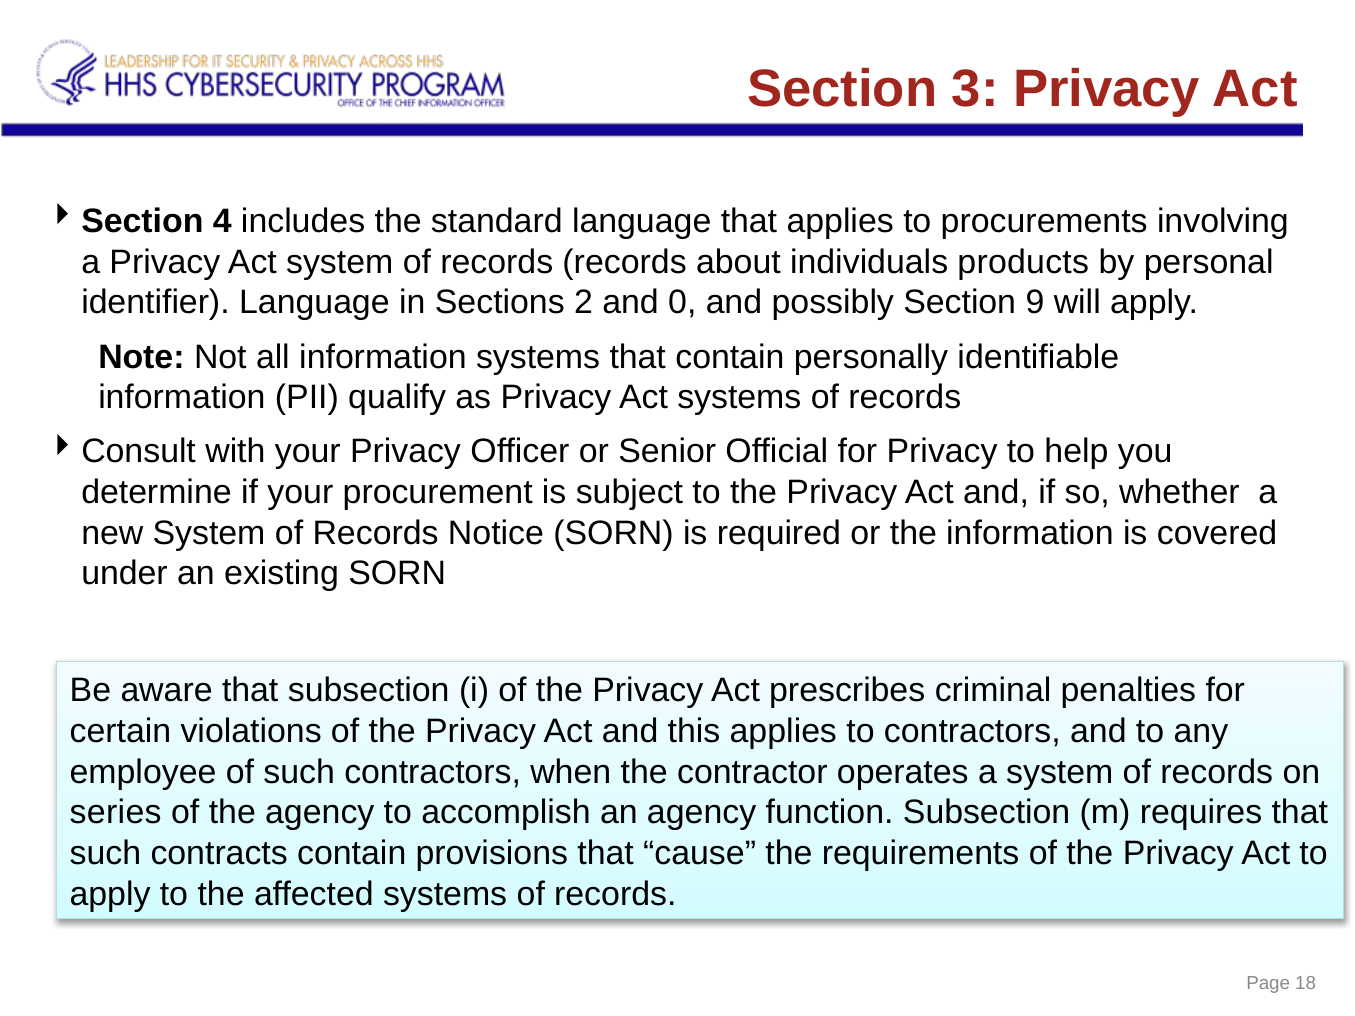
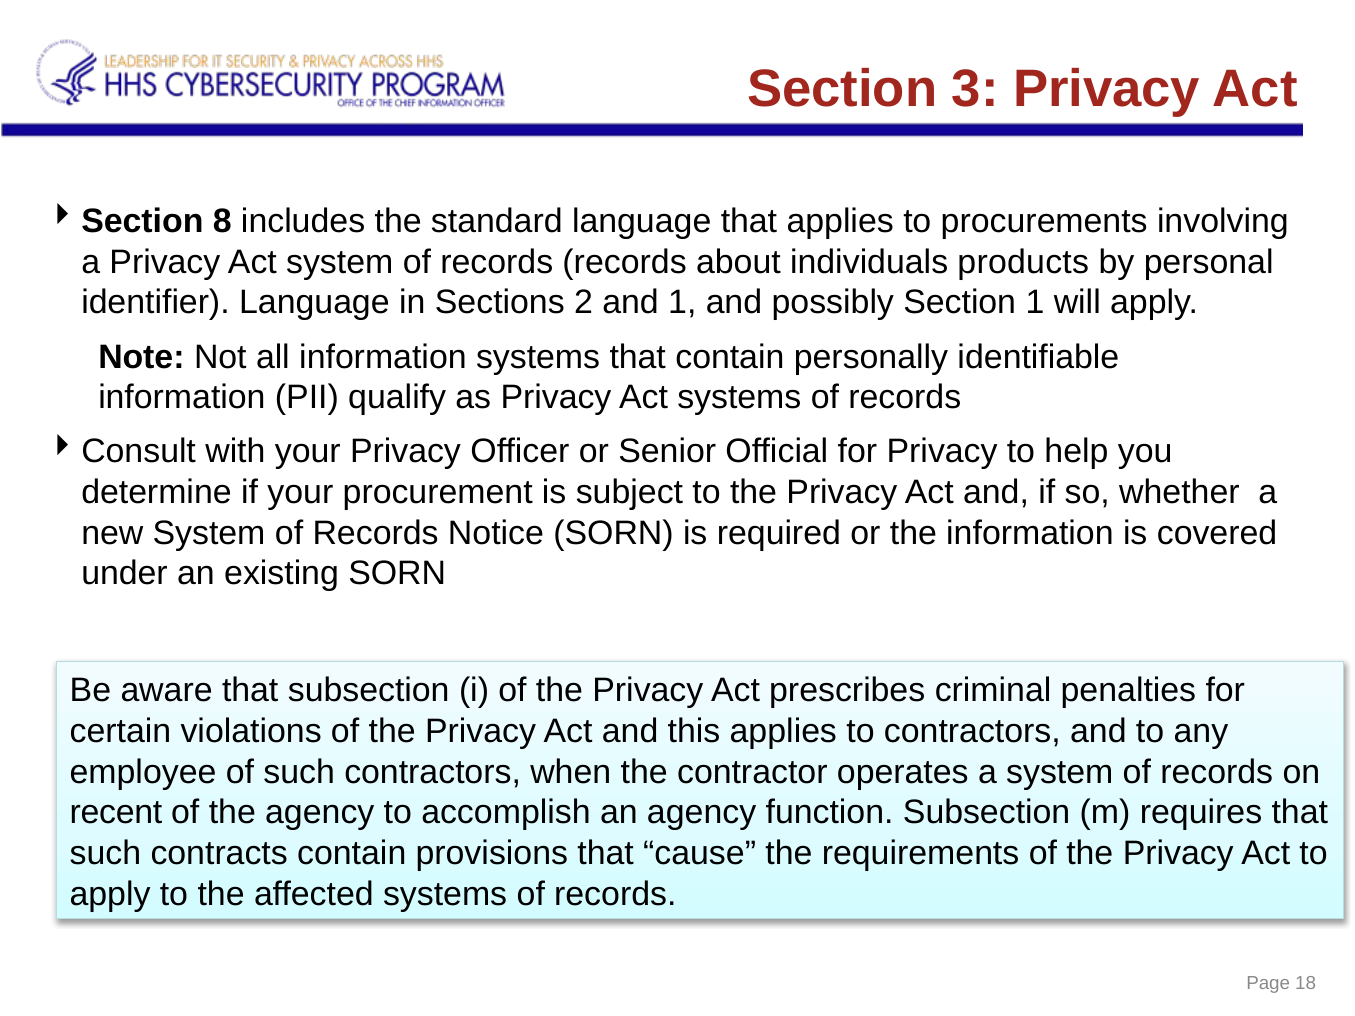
4: 4 -> 8 (222, 221)
and 0: 0 -> 1 (682, 303)
Section 9: 9 -> 1 (1035, 303)
series: series -> recent (116, 813)
